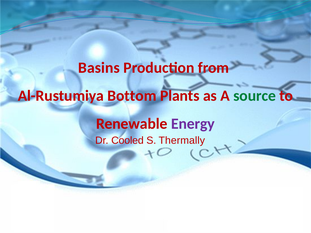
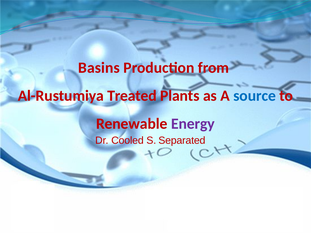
Bottom: Bottom -> Treated (132, 96)
source colour: green -> blue (255, 96)
Thermally: Thermally -> Separated (182, 141)
